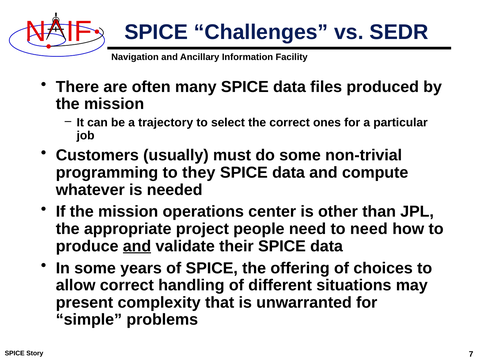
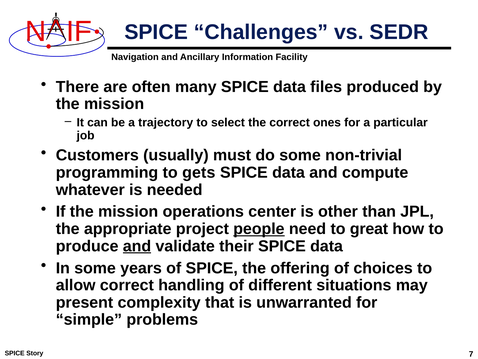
they: they -> gets (199, 172)
people underline: none -> present (259, 229)
to need: need -> great (369, 229)
